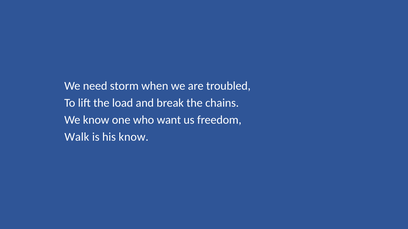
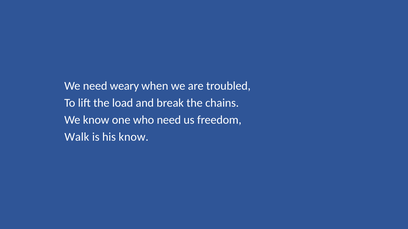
storm: storm -> weary (124, 86)
who want: want -> need (169, 120)
